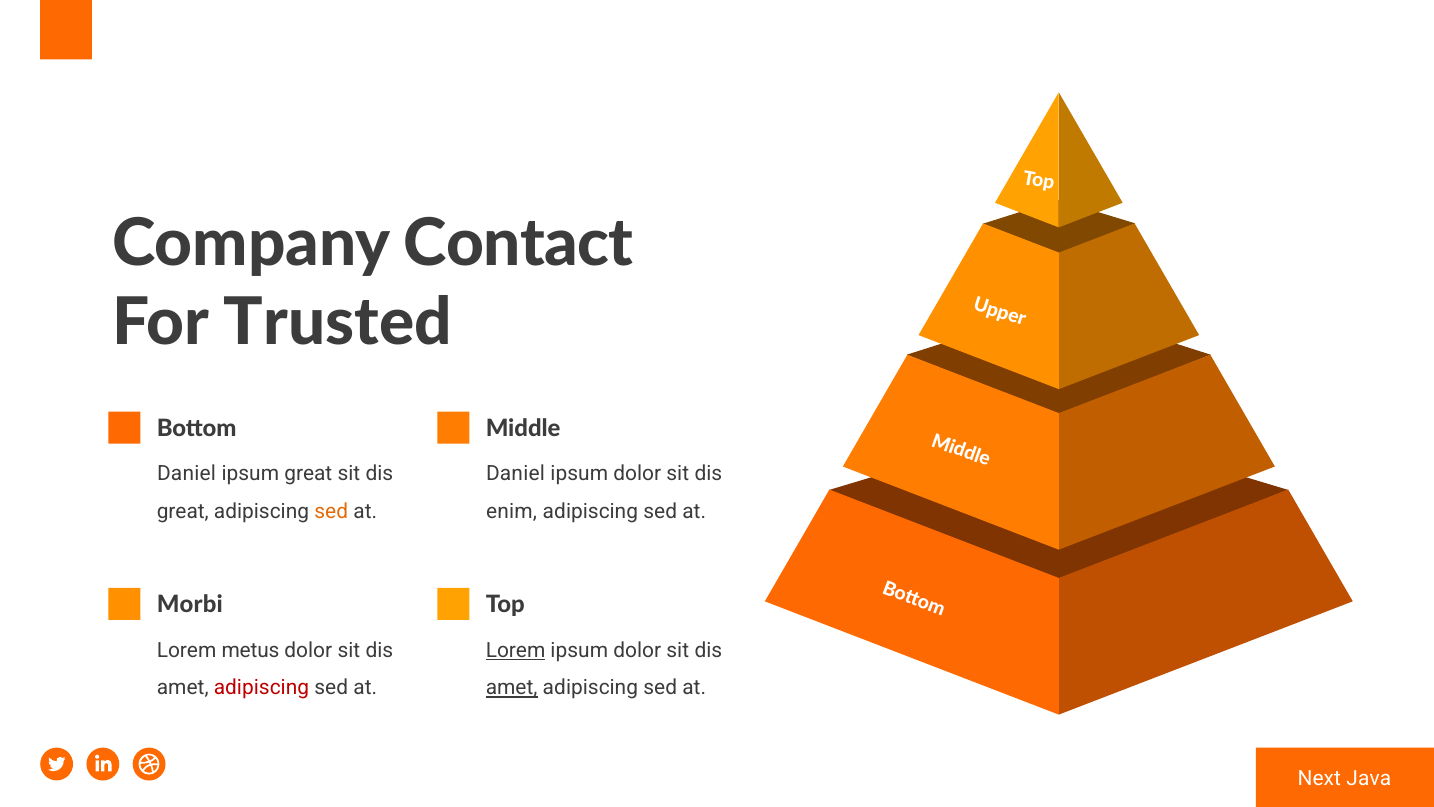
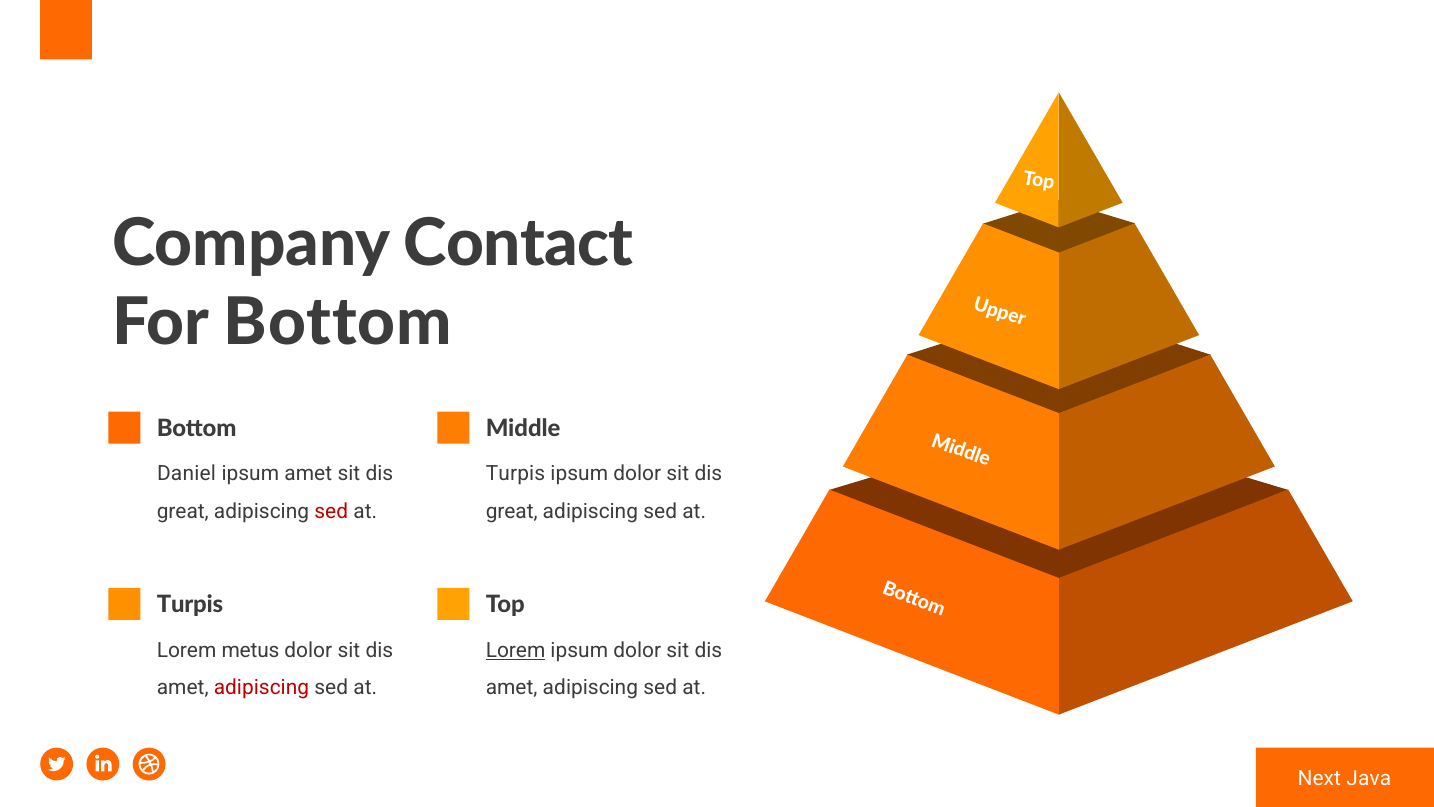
For Trusted: Trusted -> Bottom (338, 323)
ipsum great: great -> amet (308, 474)
Daniel: Daniel -> Turpis (515, 474)
sed colour: orange -> red (331, 511)
enim: enim -> great (512, 511)
Morbi: Morbi -> Turpis (190, 605)
amet underline: present -> none (512, 688)
